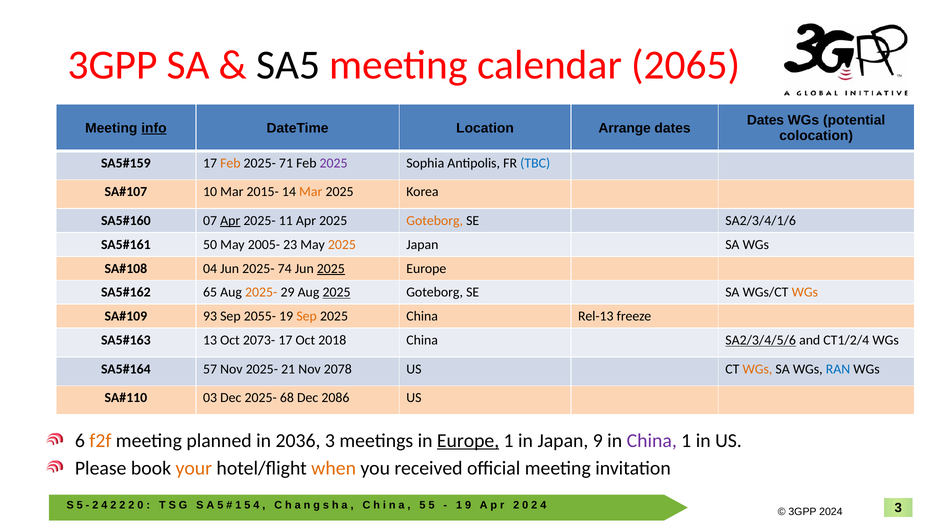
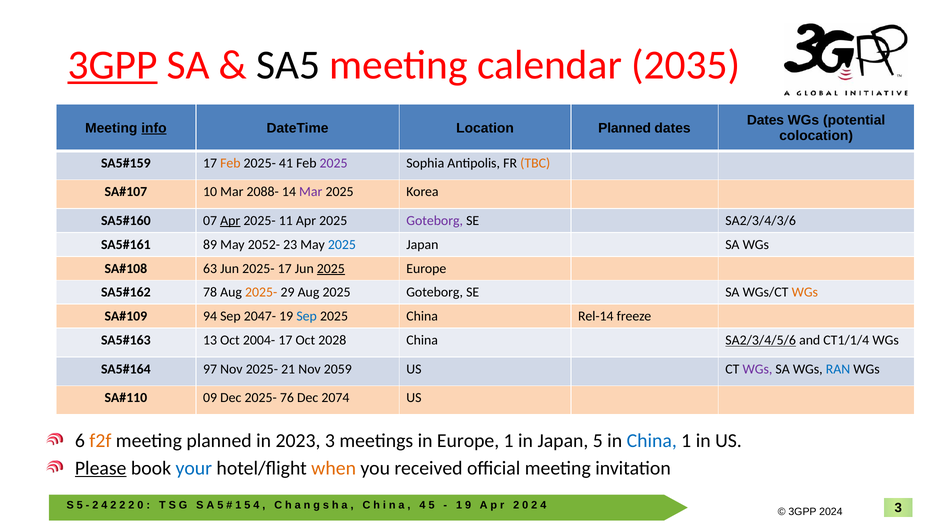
3GPP underline: none -> present (112, 65)
2065: 2065 -> 2035 (686, 65)
Location Arrange: Arrange -> Planned (625, 128)
71: 71 -> 41 (286, 163)
TBC colour: blue -> orange (535, 163)
2015-: 2015- -> 2088- (263, 192)
Mar colour: orange -> purple (311, 192)
Goteborg colour: orange -> purple (435, 221)
SA2/3/4/1/6: SA2/3/4/1/6 -> SA2/3/4/3/6 (761, 221)
50: 50 -> 89 (210, 245)
2005-: 2005- -> 2052- (264, 245)
2025 colour: orange -> blue (342, 245)
04: 04 -> 63 (210, 269)
2025- 74: 74 -> 17 (285, 269)
65: 65 -> 78 (210, 293)
2025 underline: present -> none (337, 293)
93: 93 -> 94 (210, 317)
2055-: 2055- -> 2047- (260, 317)
Sep colour: orange -> blue (307, 317)
Rel-13: Rel-13 -> Rel-14 (596, 317)
2073-: 2073- -> 2004- (259, 341)
2018: 2018 -> 2028 (332, 341)
CT1/2/4: CT1/2/4 -> CT1/1/4 (846, 341)
57: 57 -> 97 (210, 370)
2078: 2078 -> 2059 (338, 370)
WGs colour: orange -> purple (757, 370)
03: 03 -> 09 (210, 398)
68: 68 -> 76 (287, 398)
2086: 2086 -> 2074 (335, 398)
2036: 2036 -> 2023 (298, 441)
Europe underline: present -> none (468, 441)
Japan 9: 9 -> 5 (598, 441)
China colour: purple -> blue (652, 441)
Please underline: none -> present (101, 469)
your colour: orange -> blue (194, 469)
5: 5 -> 4 (422, 506)
